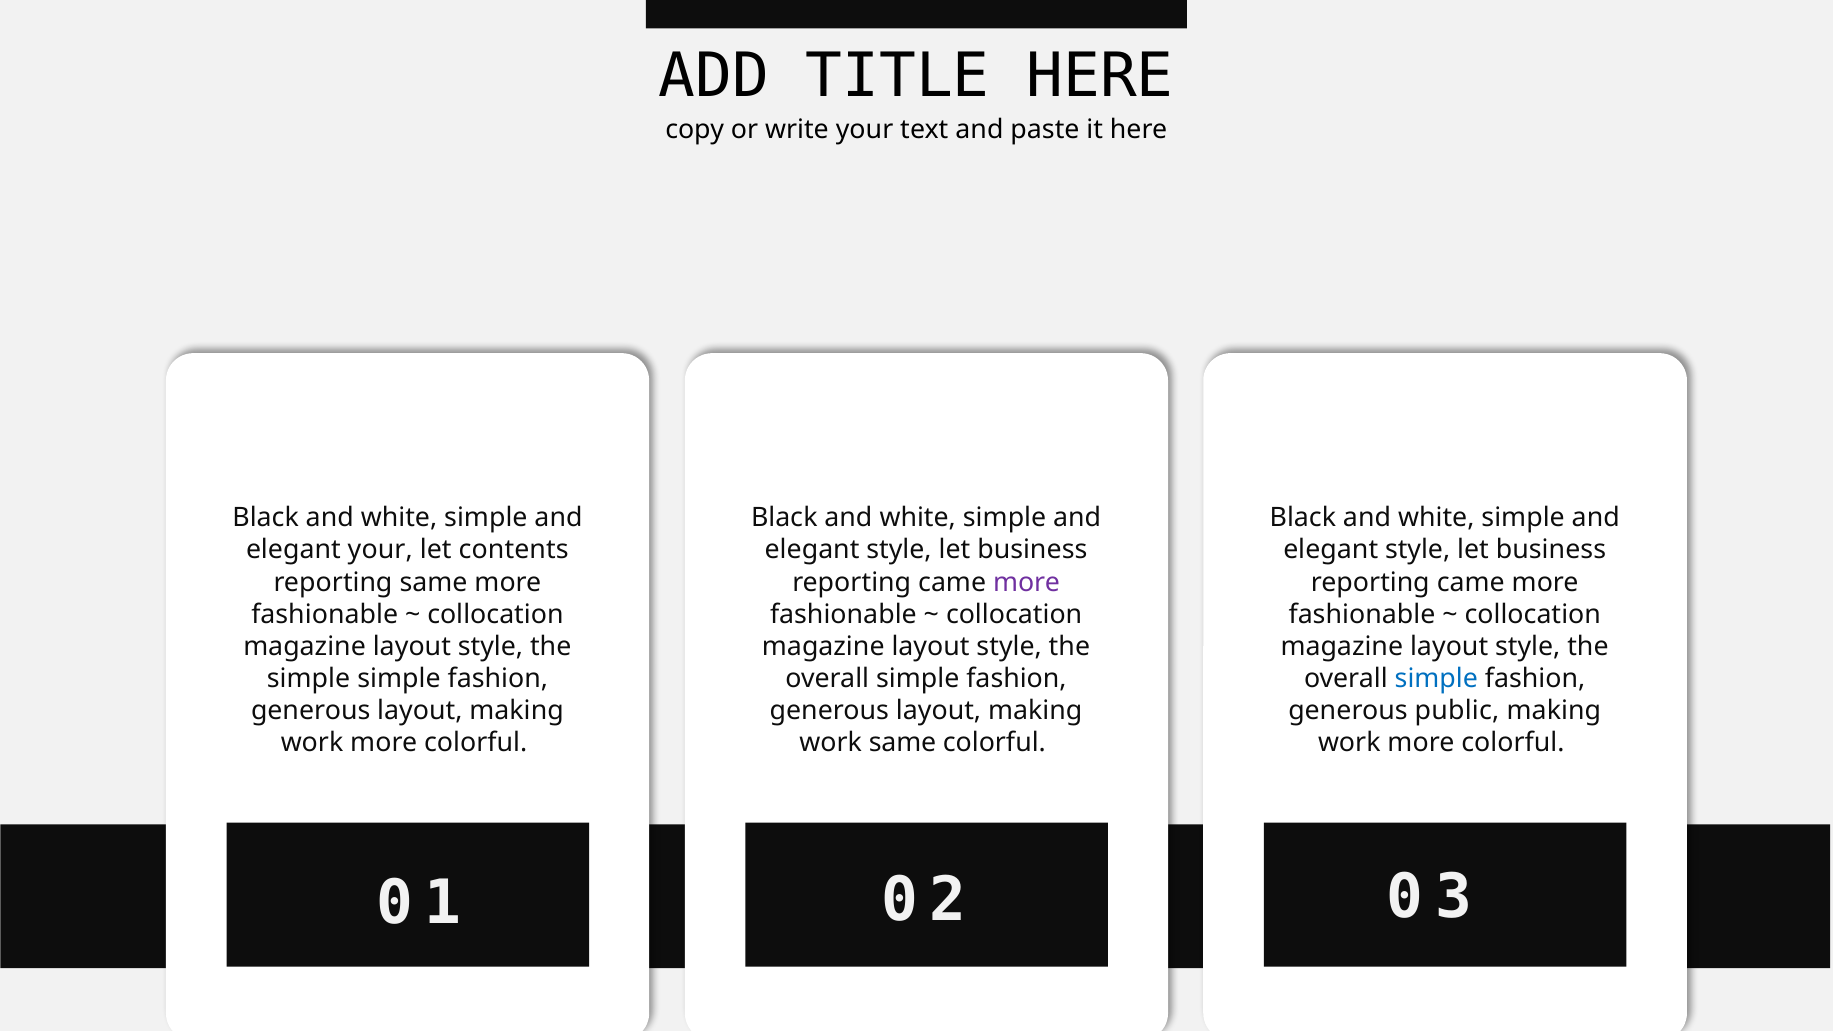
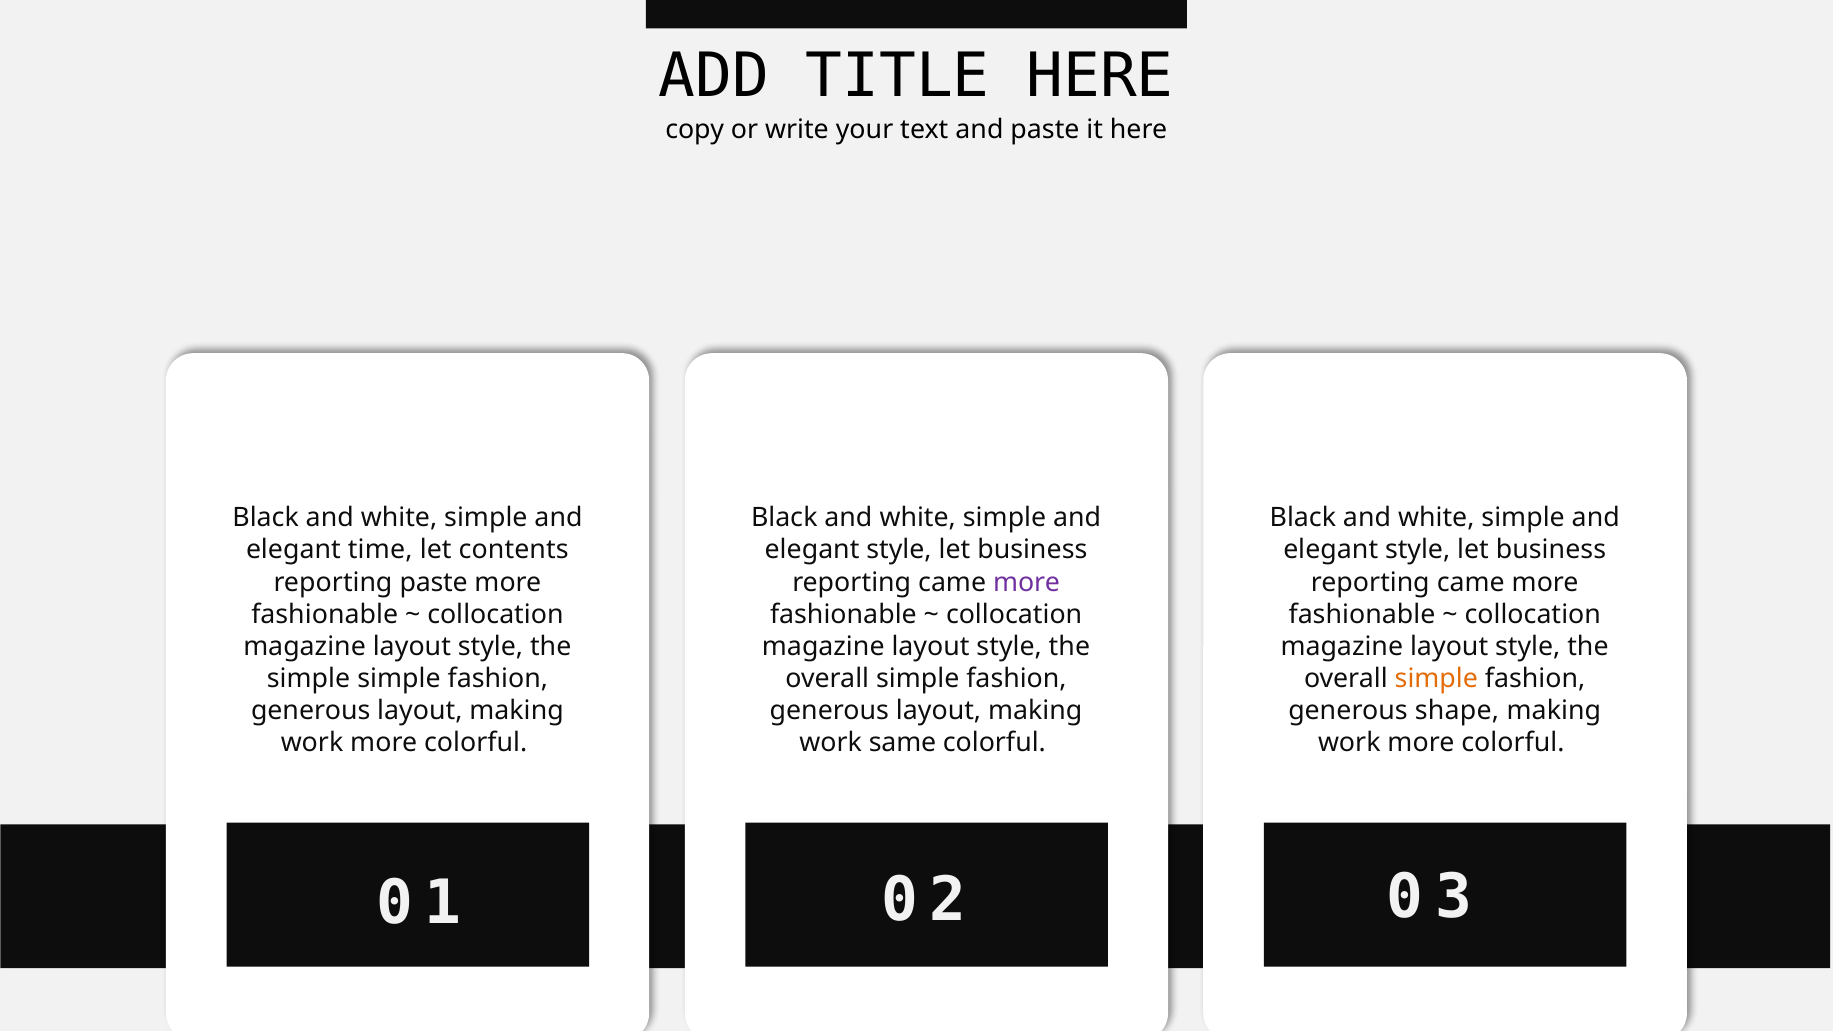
elegant your: your -> time (380, 550)
reporting same: same -> paste (434, 582)
simple colour: blue -> orange (1436, 679)
public: public -> shape (1457, 711)
